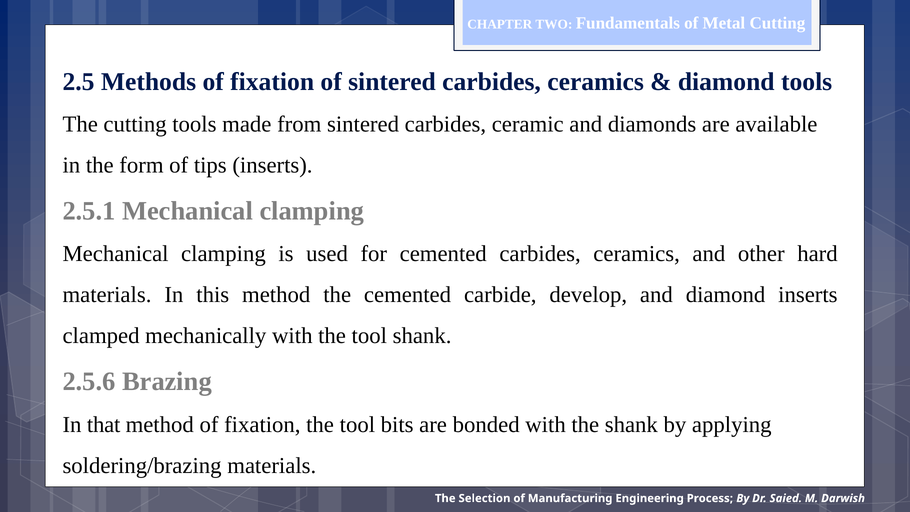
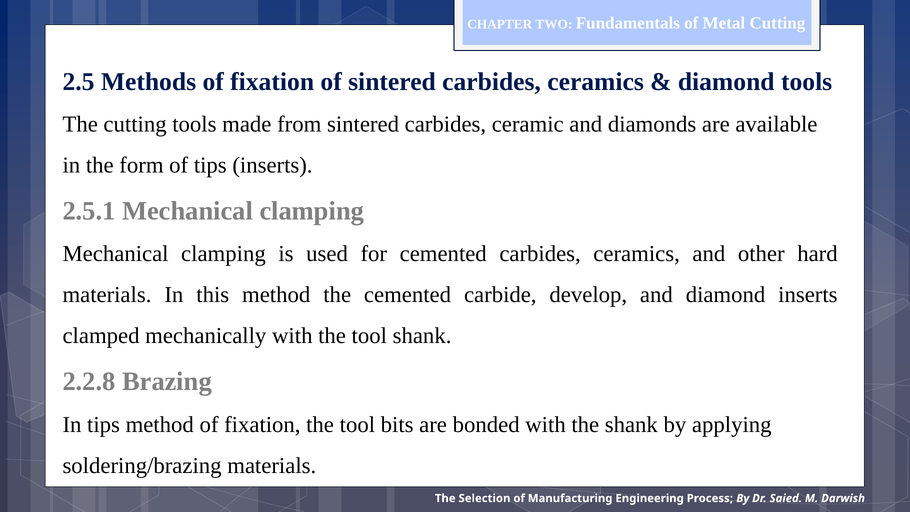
2.5.6: 2.5.6 -> 2.2.8 (89, 382)
In that: that -> tips (104, 425)
